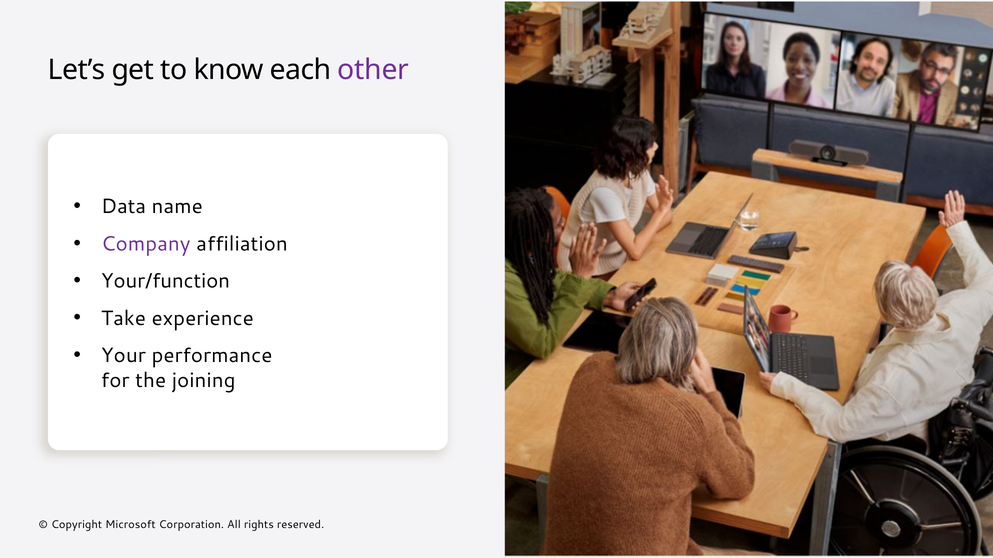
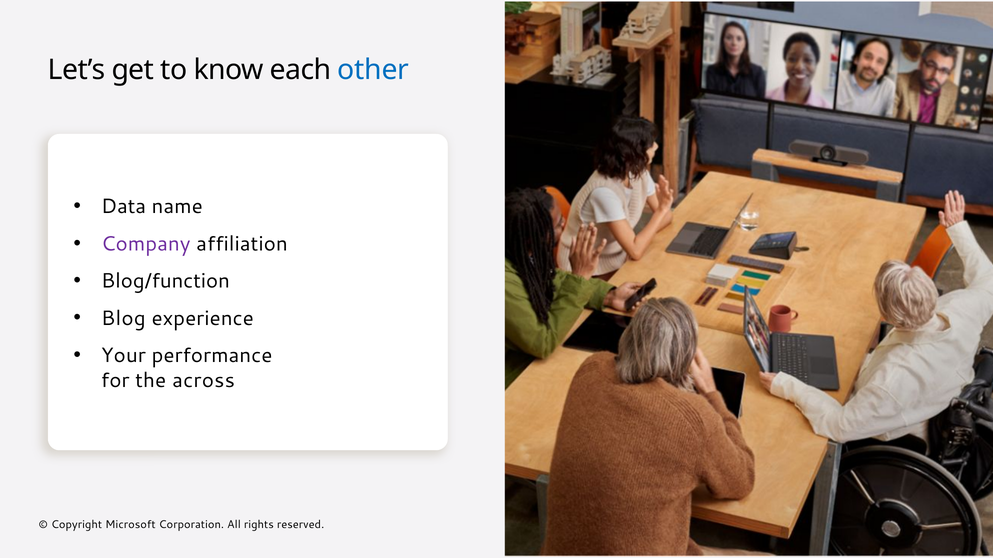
other colour: purple -> blue (373, 70)
Your/function: Your/function -> Blog/function (165, 281)
Take: Take -> Blog (123, 319)
joining: joining -> across (204, 381)
